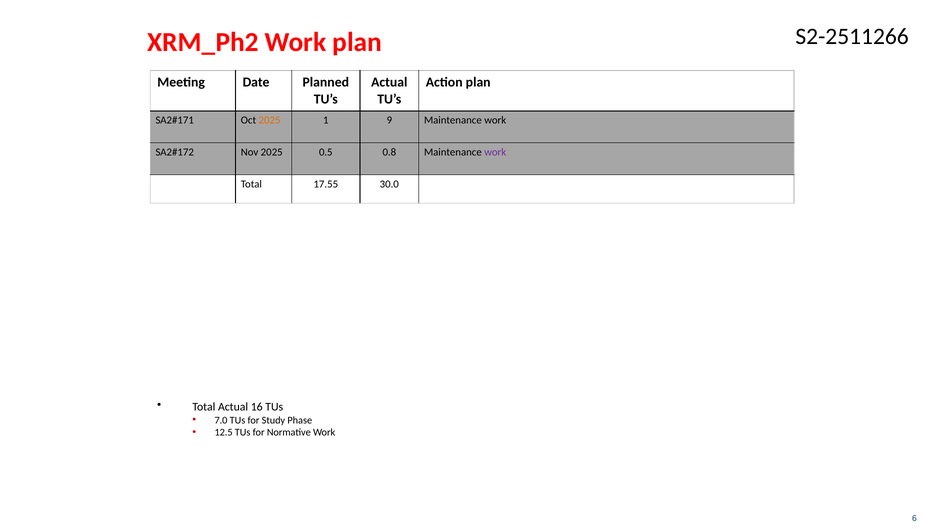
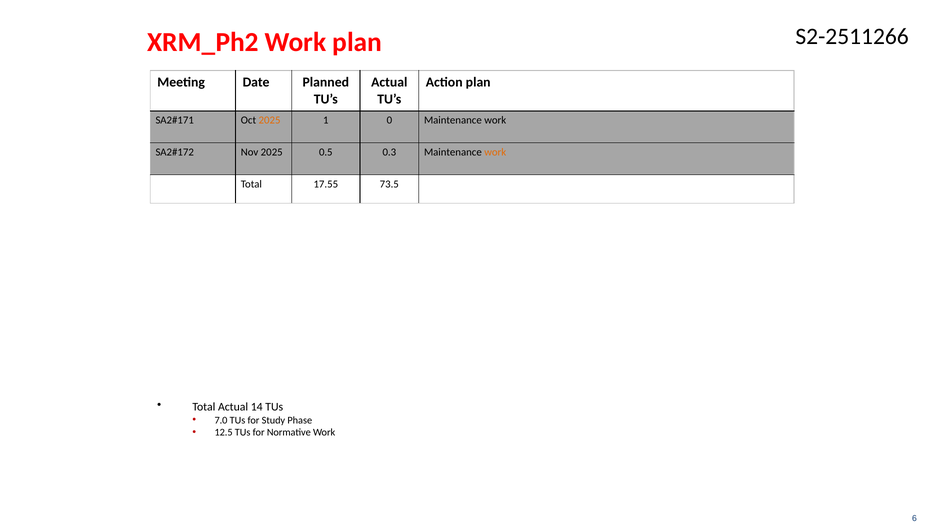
9: 9 -> 0 (389, 120)
0.8: 0.8 -> 0.3 (389, 152)
work colour: purple -> orange (495, 152)
30.0: 30.0 -> 73.5 (389, 184)
16: 16 -> 14 (257, 407)
